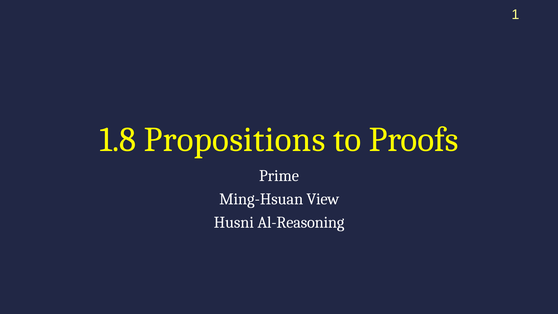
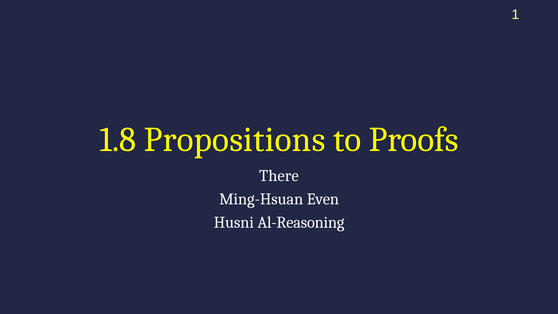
Prime: Prime -> There (279, 176)
View: View -> Even (323, 199)
